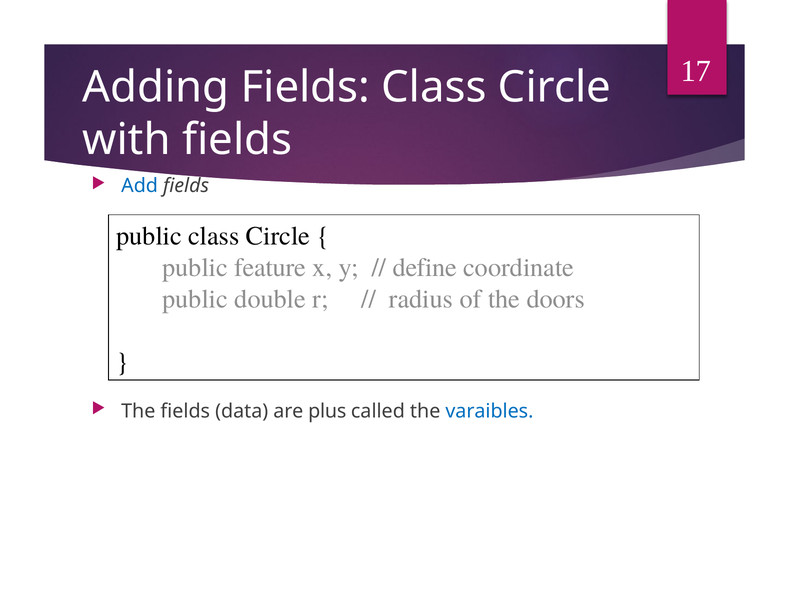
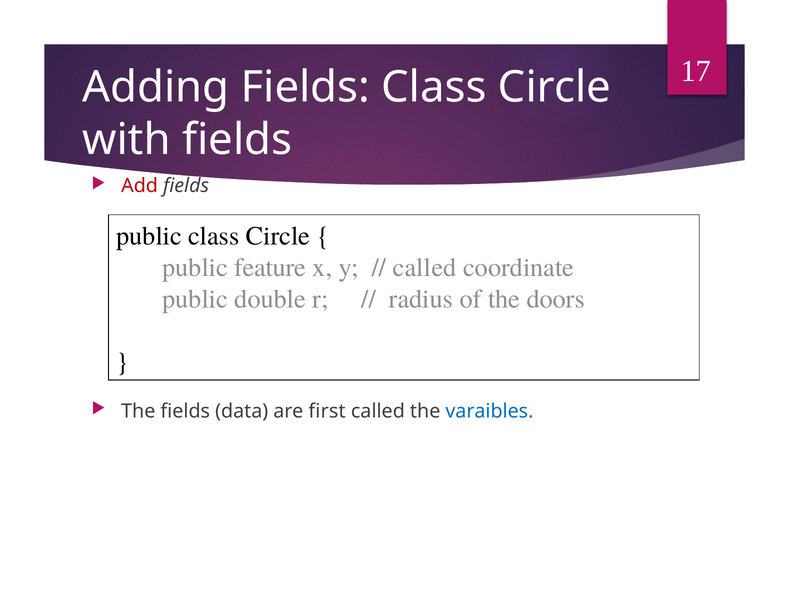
Add colour: blue -> red (140, 186)
define: define -> called (425, 268)
plus: plus -> first (327, 411)
